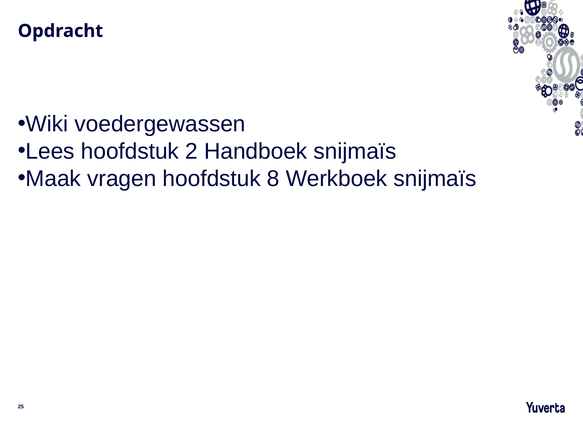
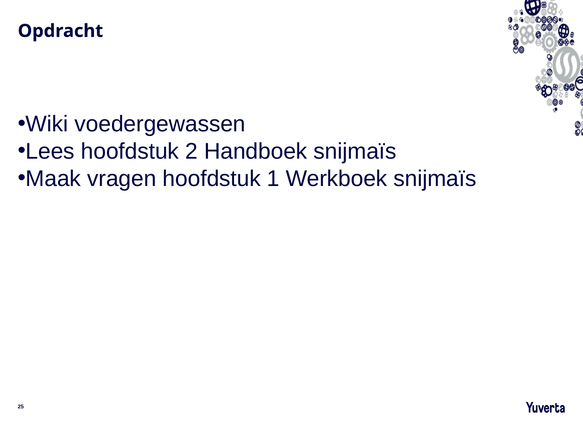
8: 8 -> 1 (273, 179)
